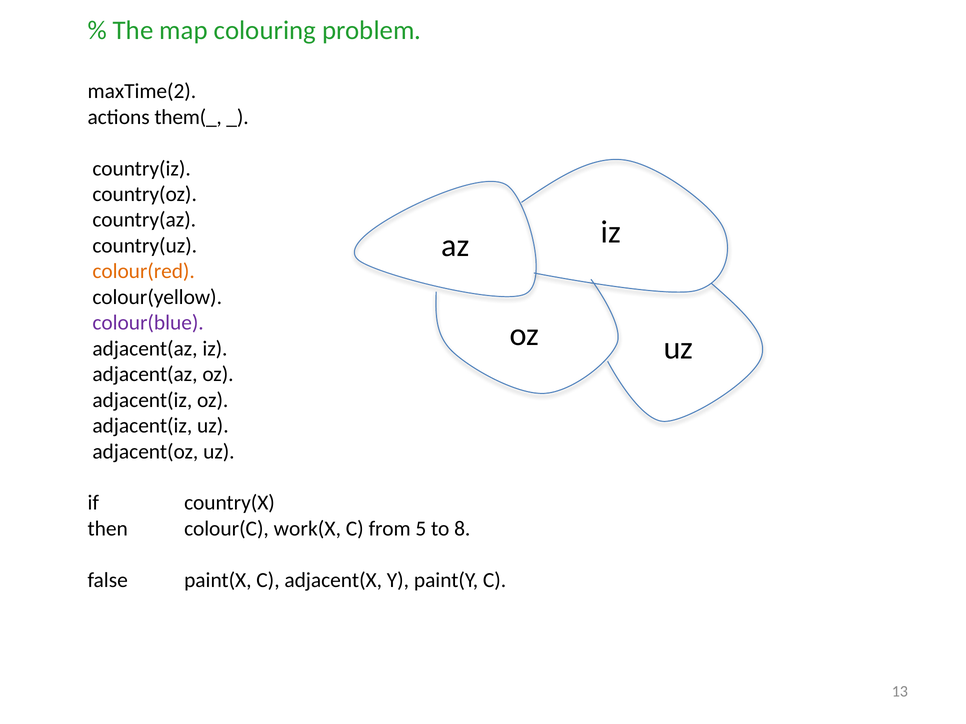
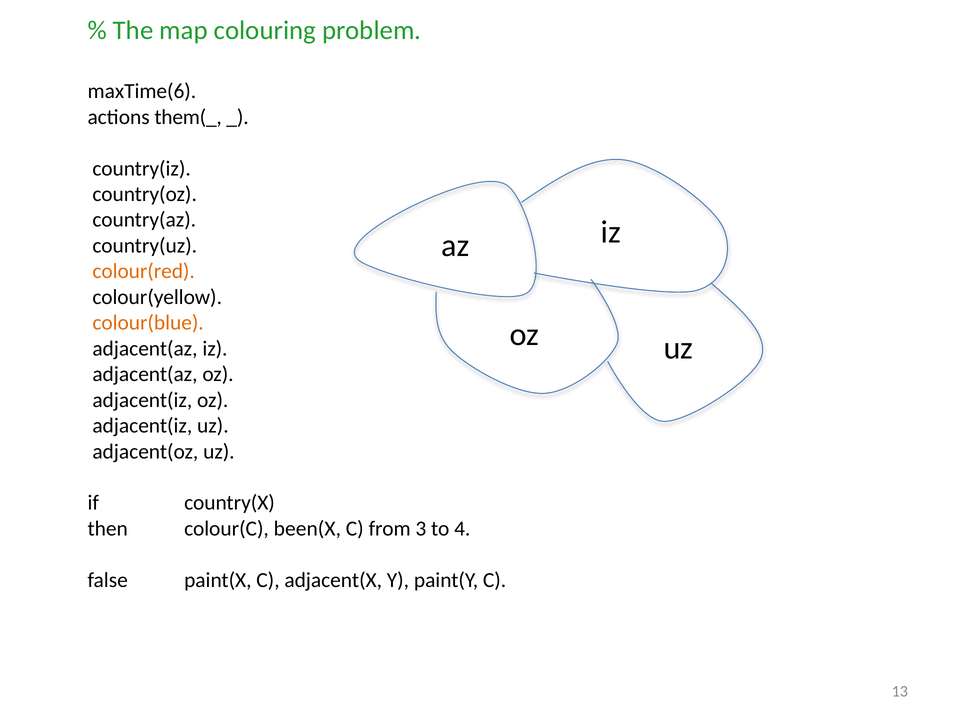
maxTime(2: maxTime(2 -> maxTime(6 (142, 91)
colour(blue colour: purple -> orange (148, 323)
work(X: work(X -> been(X (307, 529)
5: 5 -> 3 (421, 529)
8: 8 -> 4 (462, 529)
